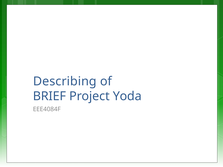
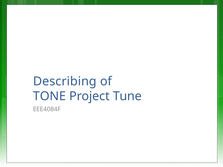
BRIEF: BRIEF -> TONE (49, 96)
Yoda: Yoda -> Tune (127, 96)
